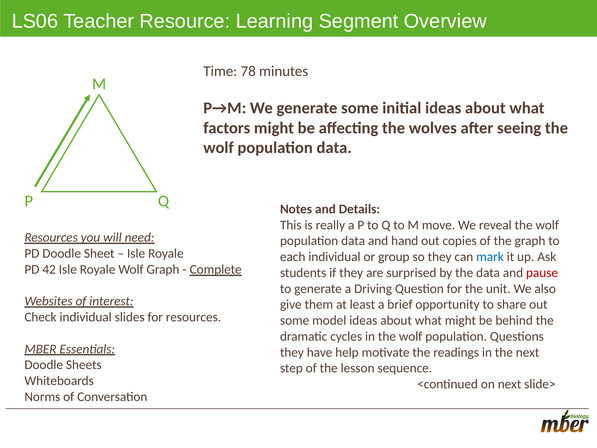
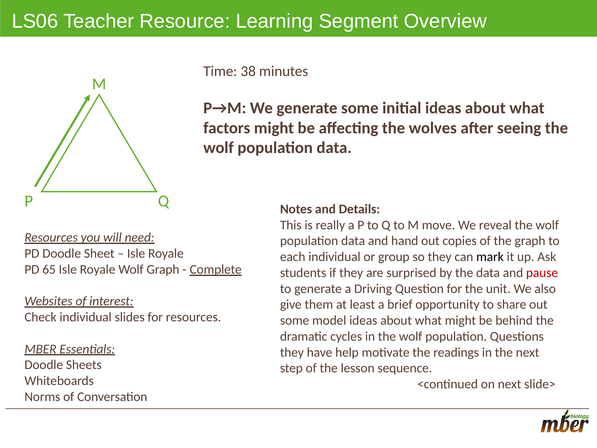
78: 78 -> 38 (248, 71)
mark colour: blue -> black (490, 257)
42: 42 -> 65 (49, 269)
